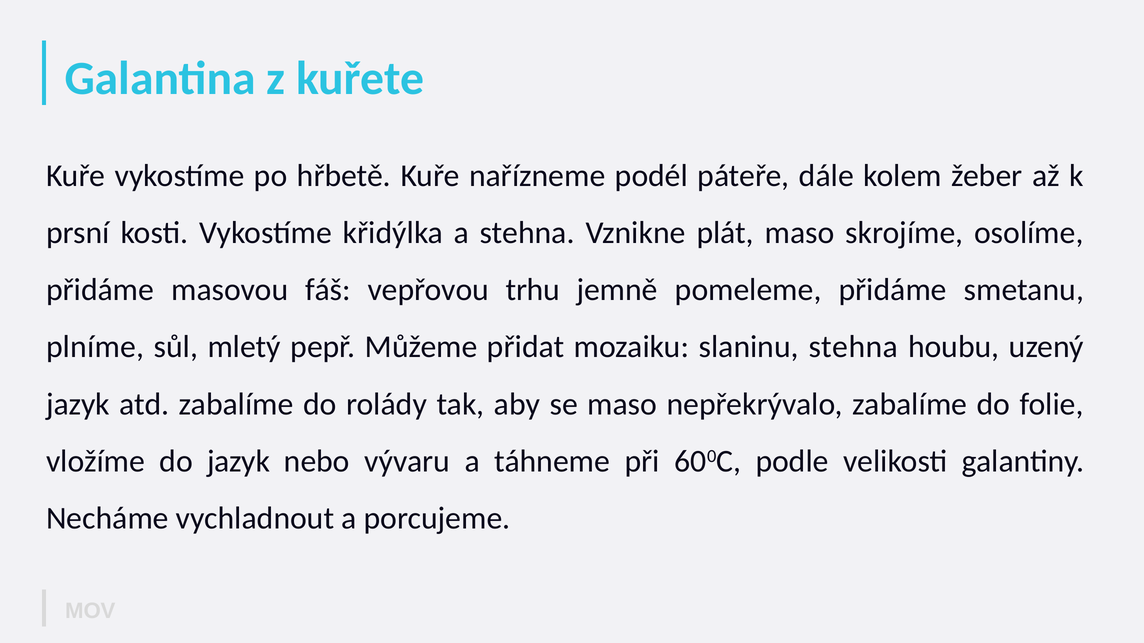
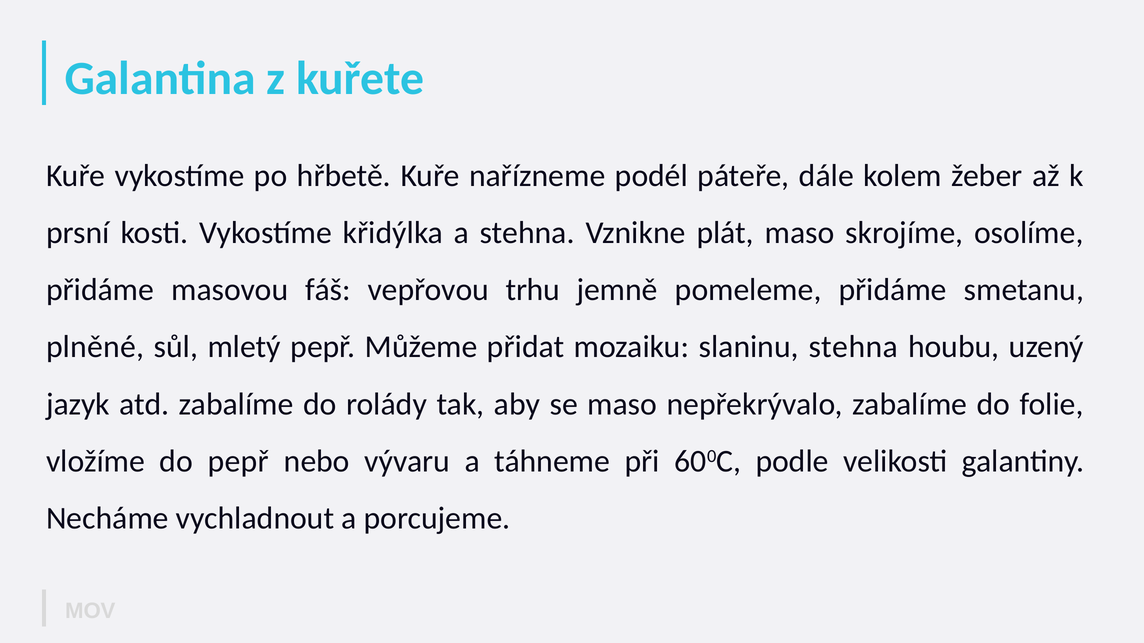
plníme: plníme -> plněné (95, 347)
do jazyk: jazyk -> pepř (238, 462)
